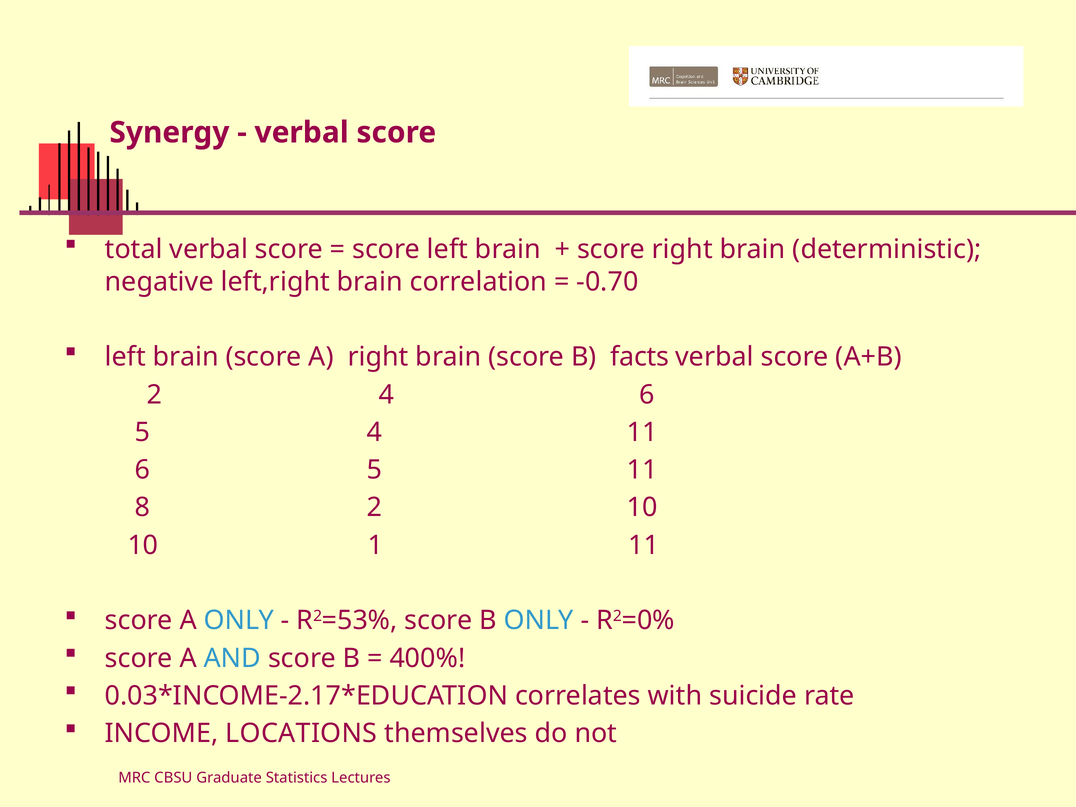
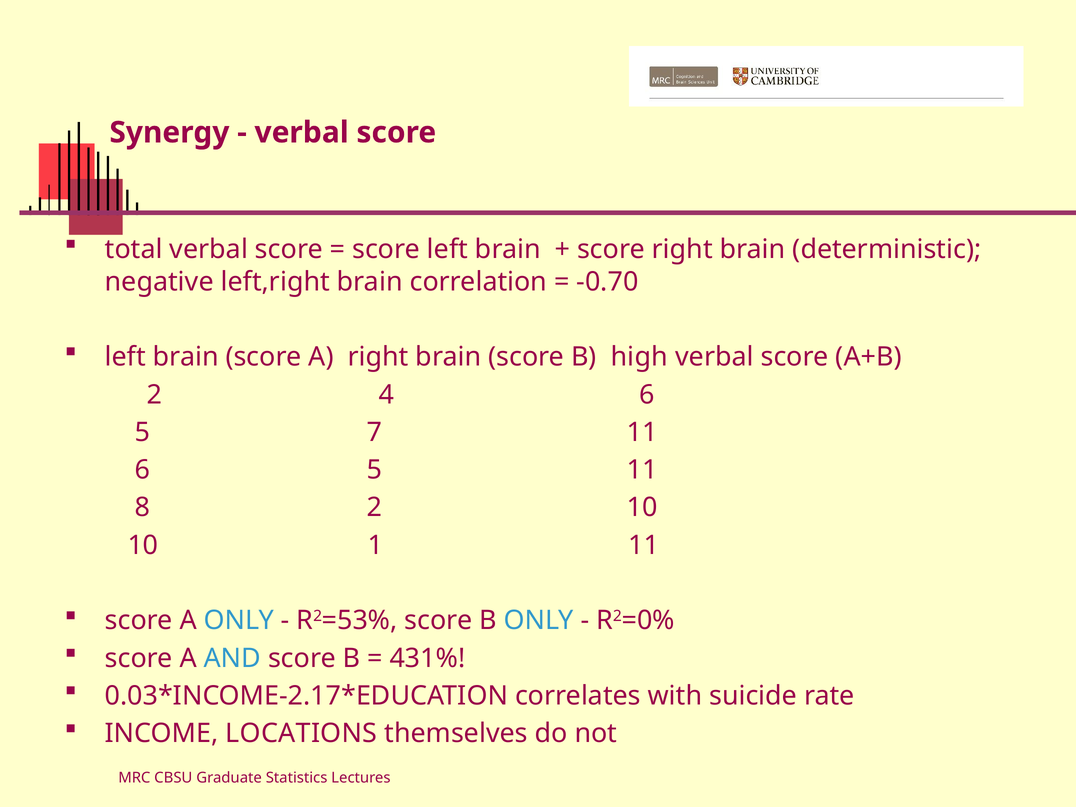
facts: facts -> high (639, 357)
5 4: 4 -> 7 (374, 432)
400%: 400% -> 431% (427, 658)
